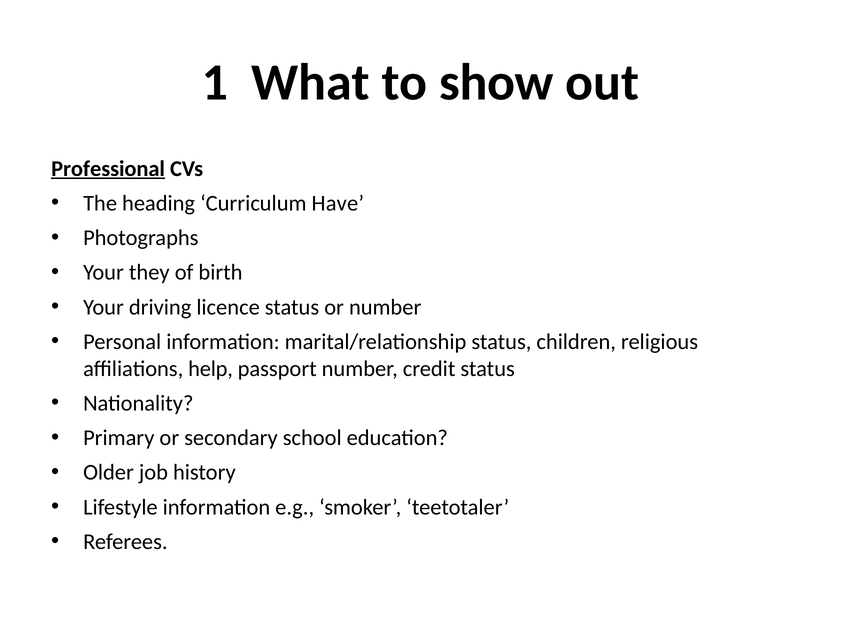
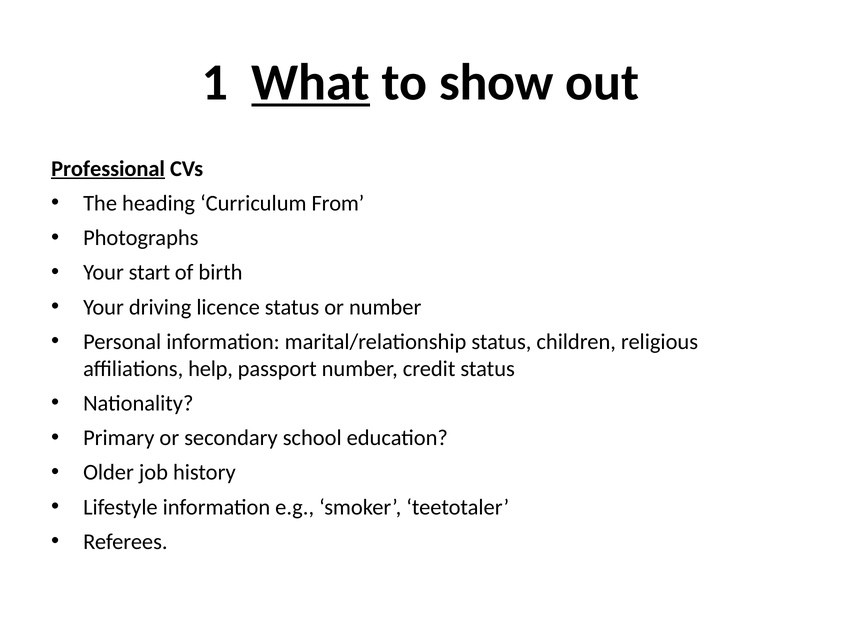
What underline: none -> present (311, 83)
Have: Have -> From (338, 203)
they: they -> start (149, 272)
